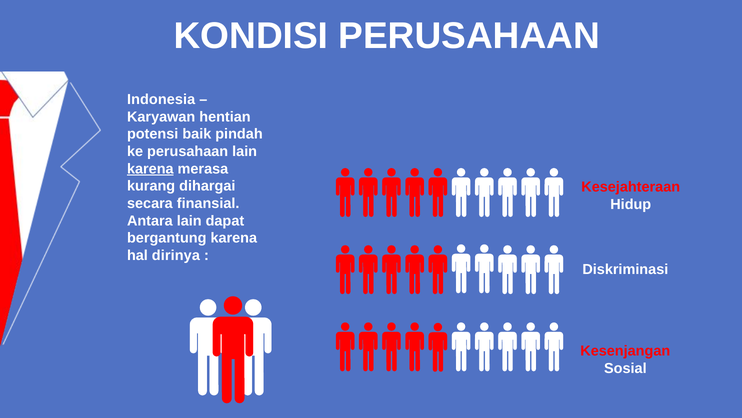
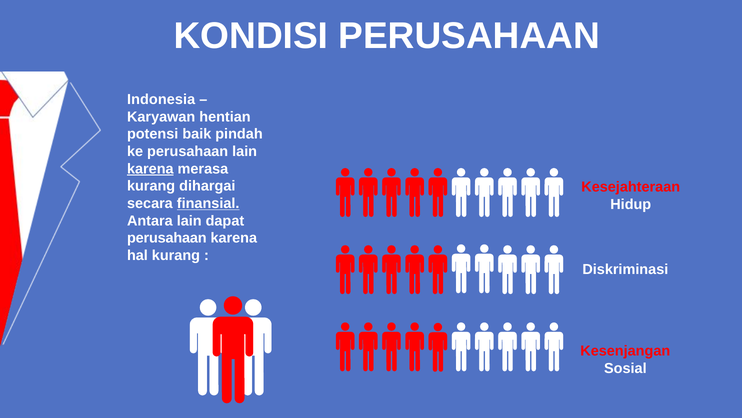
finansial underline: none -> present (208, 203)
bergantung: bergantung -> perusahaan (167, 238)
hal dirinya: dirinya -> kurang (176, 255)
